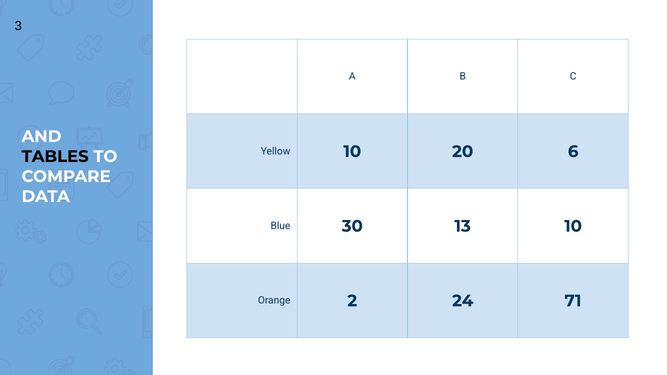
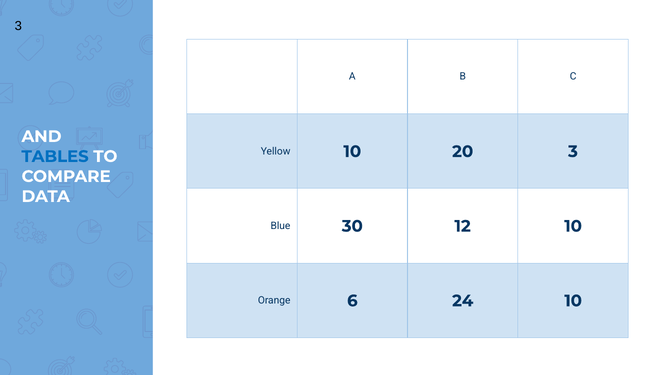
20 6: 6 -> 3 (573, 152)
TABLES colour: black -> blue (55, 157)
13: 13 -> 12 (463, 226)
2: 2 -> 6 (352, 301)
24 71: 71 -> 10 (573, 301)
